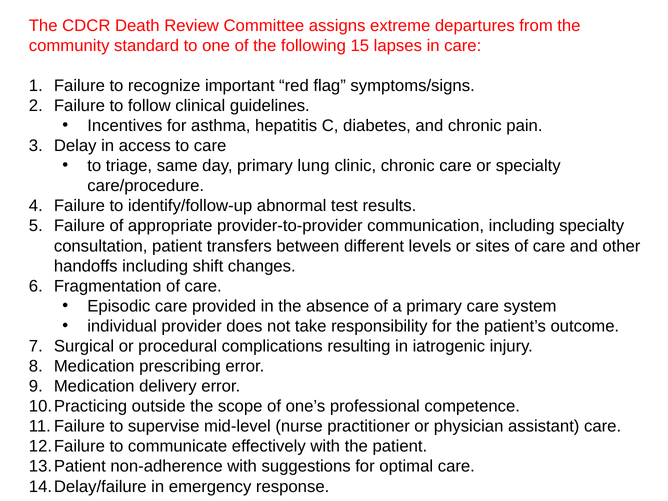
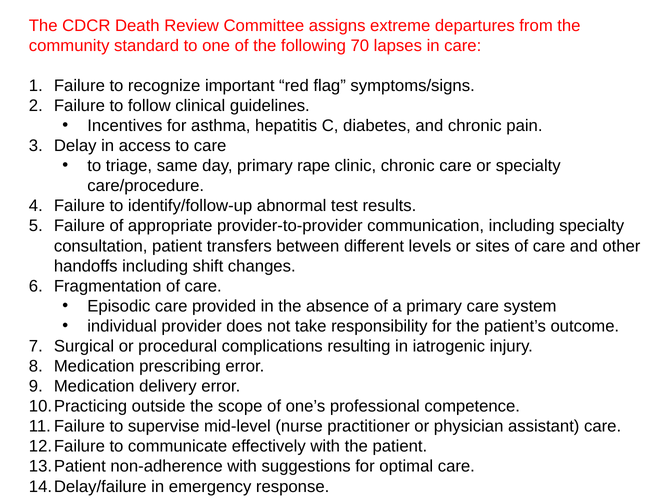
15: 15 -> 70 (360, 46)
lung: lung -> rape (314, 166)
